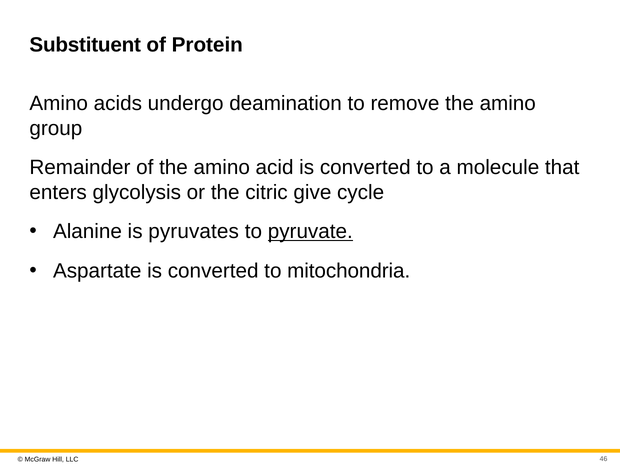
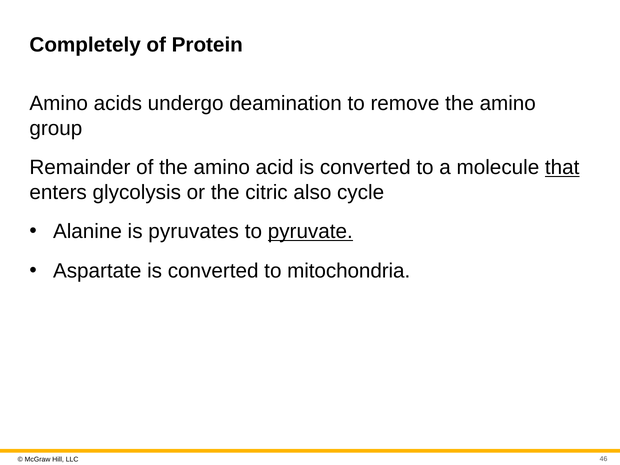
Substituent: Substituent -> Completely (85, 45)
that underline: none -> present (562, 168)
give: give -> also (312, 192)
